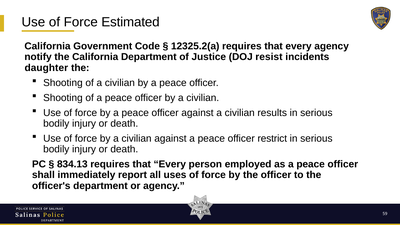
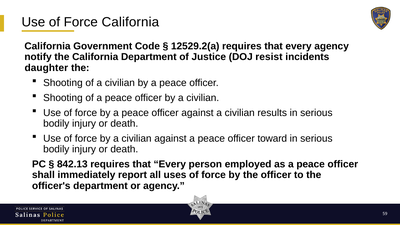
Force Estimated: Estimated -> California (130, 22)
12325.2(a: 12325.2(a -> 12529.2(a (195, 46)
restrict: restrict -> toward (272, 138)
834.13: 834.13 -> 842.13 (72, 164)
